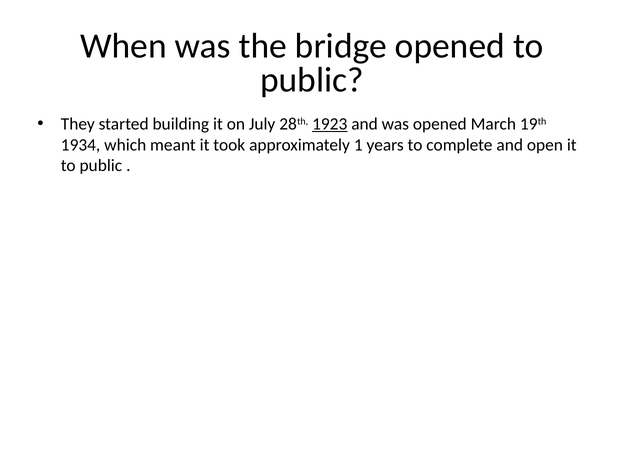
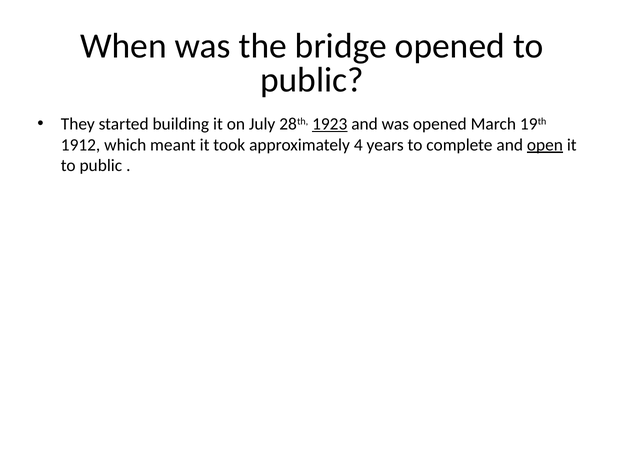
1934: 1934 -> 1912 (81, 145)
1: 1 -> 4 (358, 145)
open underline: none -> present (545, 145)
